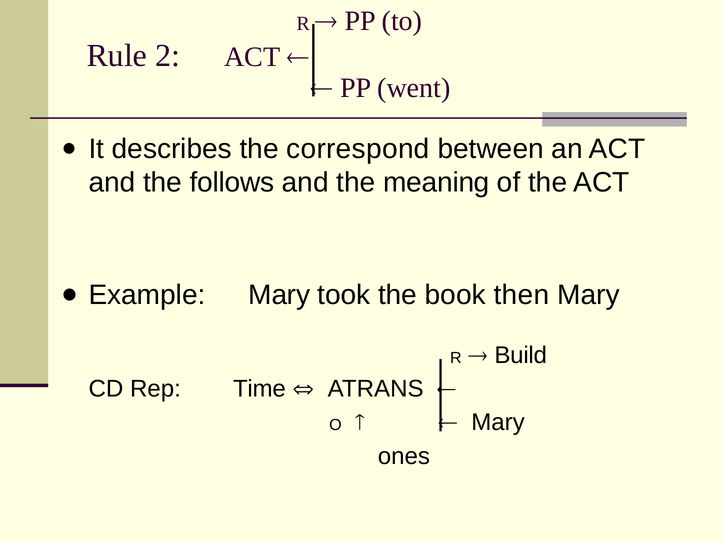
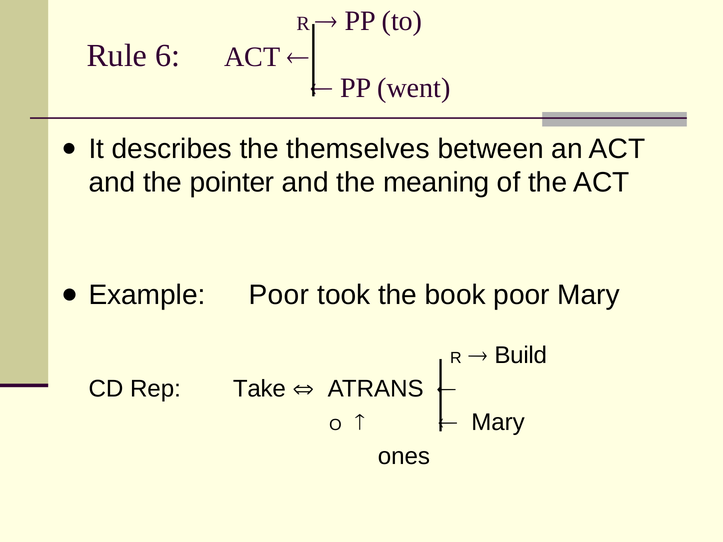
2: 2 -> 6 (168, 55)
correspond: correspond -> themselves (358, 149)
follows: follows -> pointer (232, 183)
Example Mary: Mary -> Poor (279, 295)
book then: then -> poor (522, 295)
Time: Time -> Take (259, 389)
